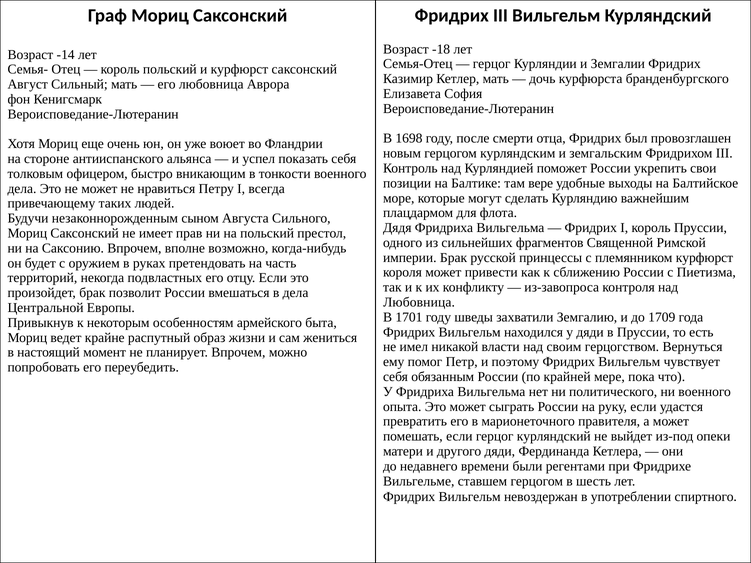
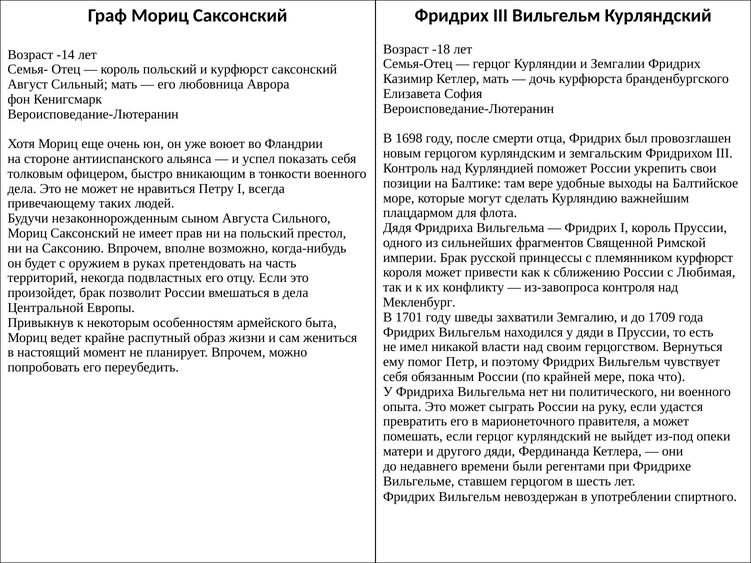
Пиетизма: Пиетизма -> Любимая (706, 273)
Любовница: Любовница -> Мекленбург (419, 302)
